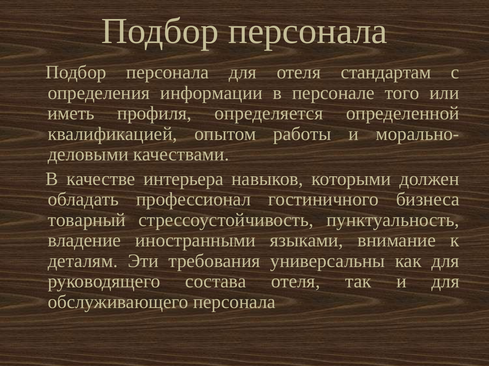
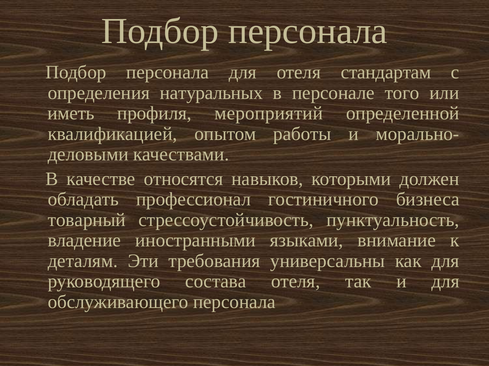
информации: информации -> натуральных (212, 93)
определяется: определяется -> мероприятий (269, 114)
интерьера: интерьера -> относятся (184, 179)
